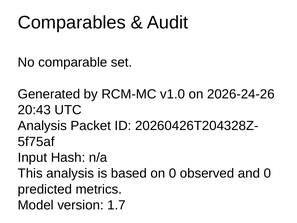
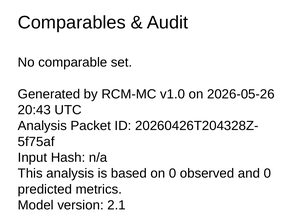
2026-24-26: 2026-24-26 -> 2026-05-26 (241, 94)
1.7: 1.7 -> 2.1 (116, 205)
